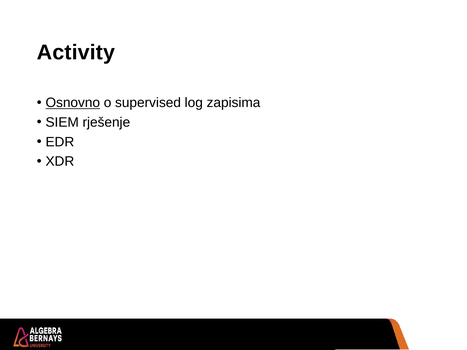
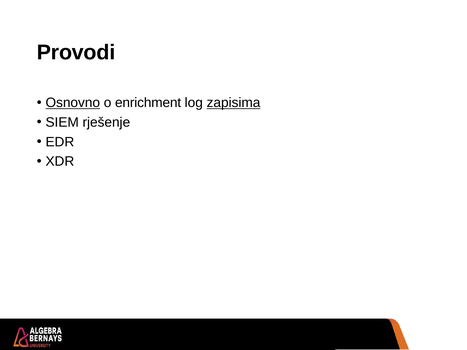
Activity: Activity -> Provodi (76, 52)
supervised: supervised -> enrichment (148, 103)
zapisima underline: none -> present (234, 103)
